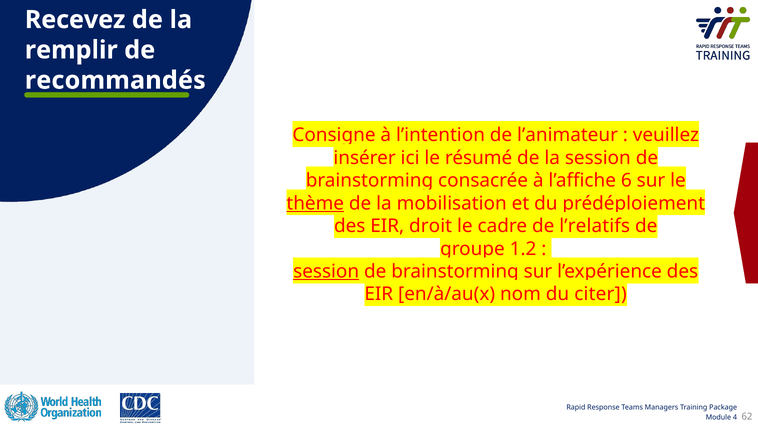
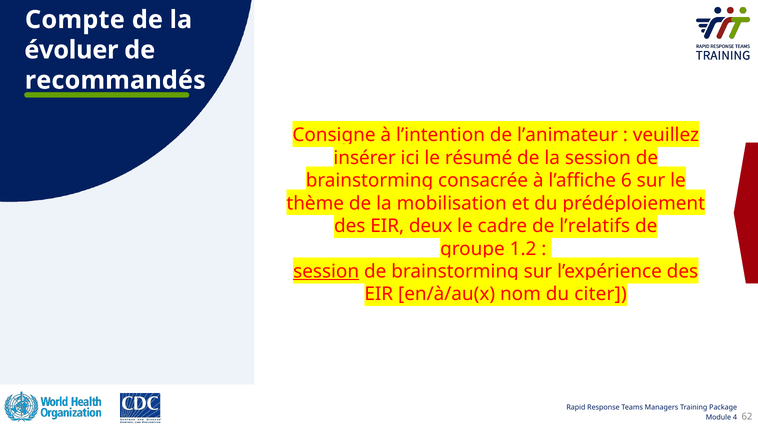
Recevez: Recevez -> Compte (75, 20)
remplir: remplir -> évoluer (71, 50)
thème underline: present -> none (315, 204)
droit: droit -> deux (431, 226)
